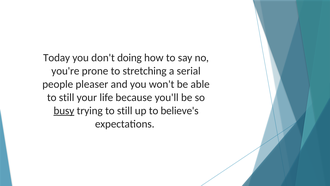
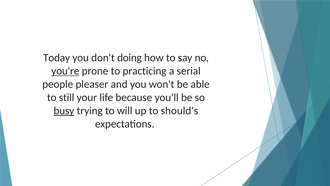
you're underline: none -> present (65, 71)
stretching: stretching -> practicing (145, 71)
trying to still: still -> will (125, 110)
believe's: believe's -> should's (179, 110)
